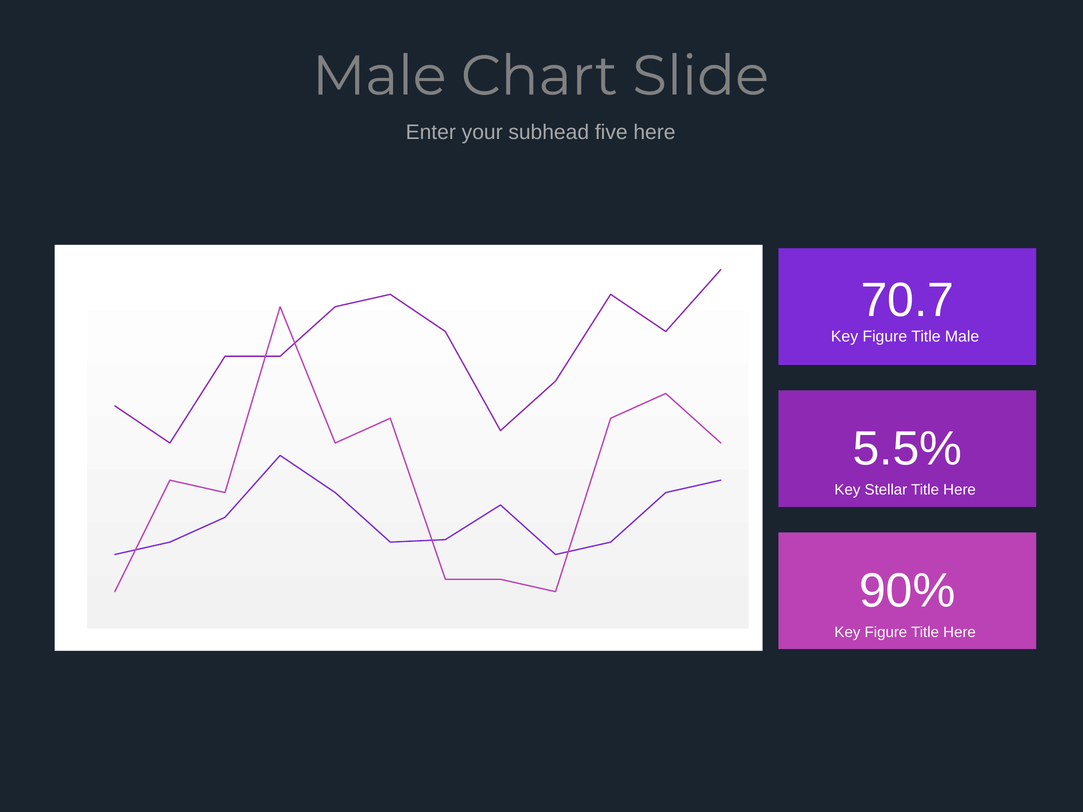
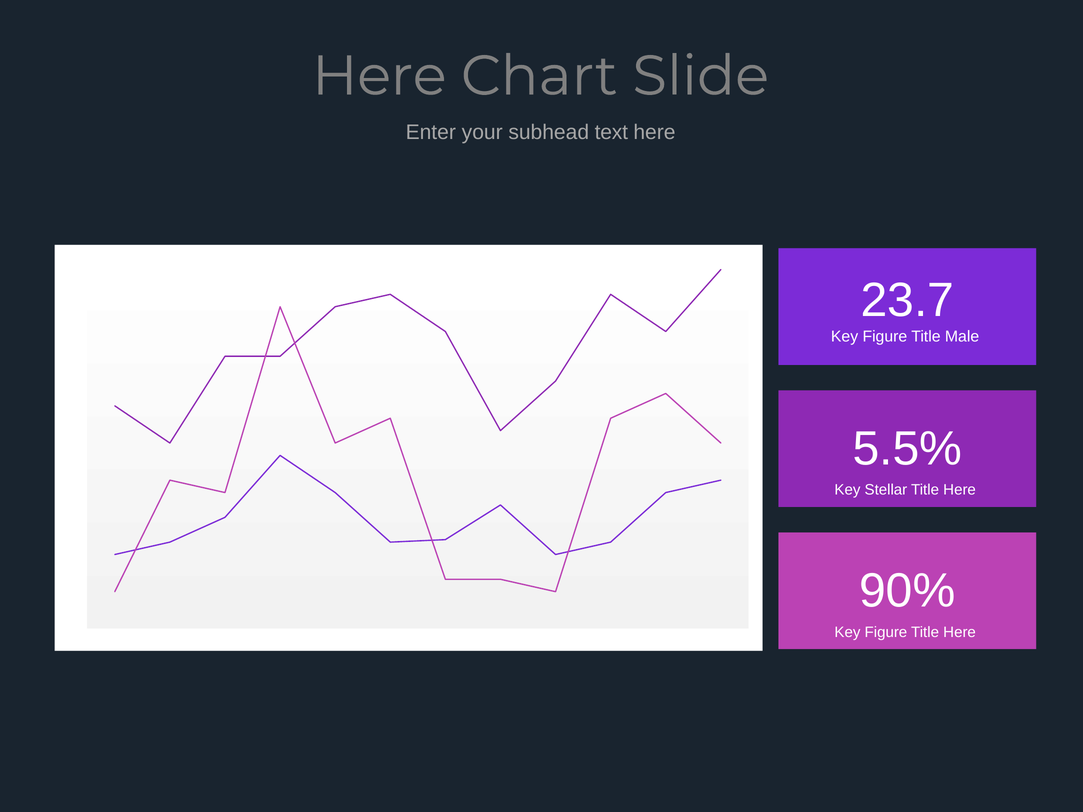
Male: Male -> Here (379, 76)
five: five -> text (611, 132)
70.7: 70.7 -> 23.7 (907, 301)
